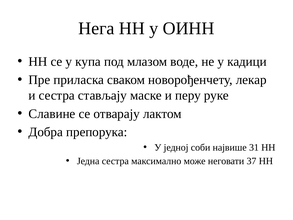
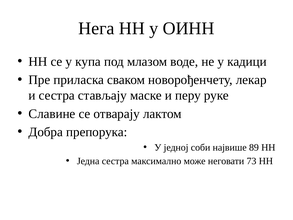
31: 31 -> 89 (254, 147)
37: 37 -> 73 (251, 161)
